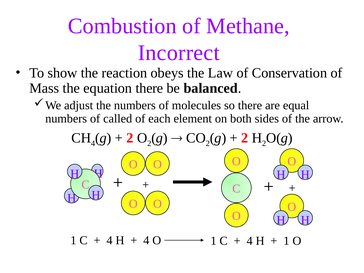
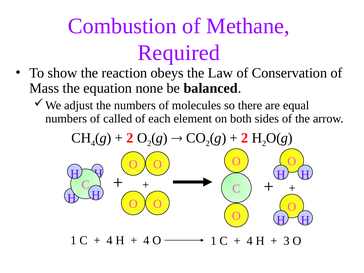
Incorrect: Incorrect -> Required (179, 53)
equation there: there -> none (149, 88)
1: 1 -> 3 (286, 241)
